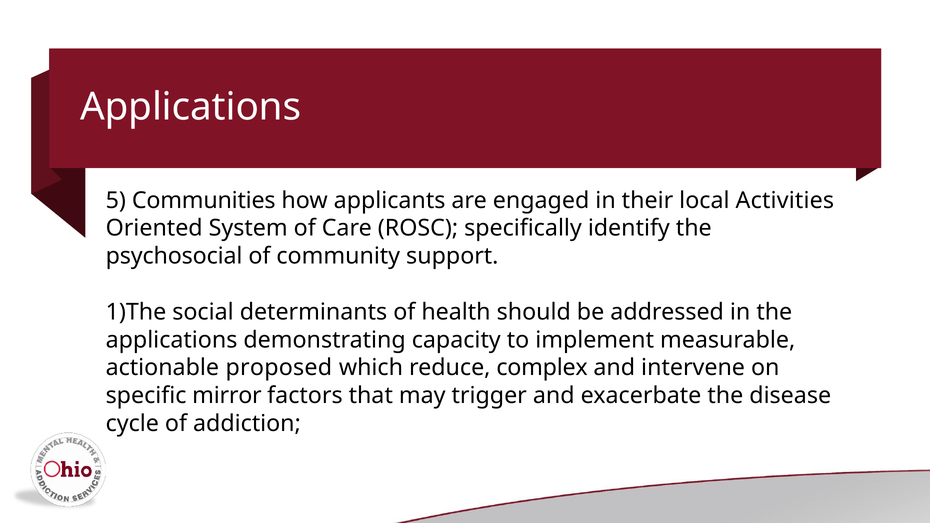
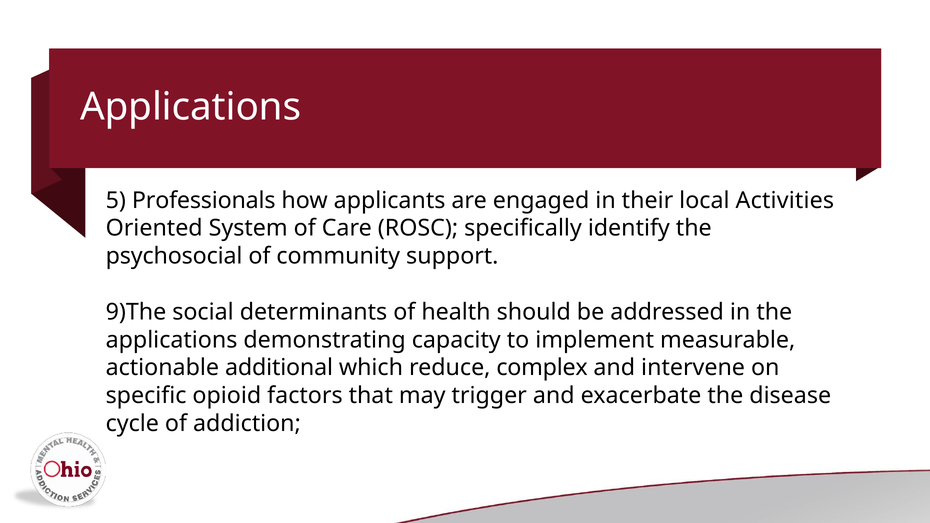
Communities: Communities -> Professionals (204, 200)
1)The: 1)The -> 9)The (136, 312)
proposed: proposed -> additional (279, 368)
mirror: mirror -> opioid (227, 396)
